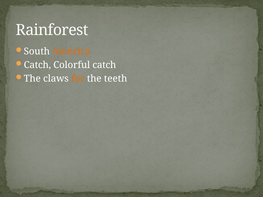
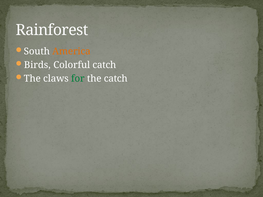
Catch: Catch -> Birds (37, 65)
for colour: orange -> green (78, 79)
the teeth: teeth -> catch (116, 79)
